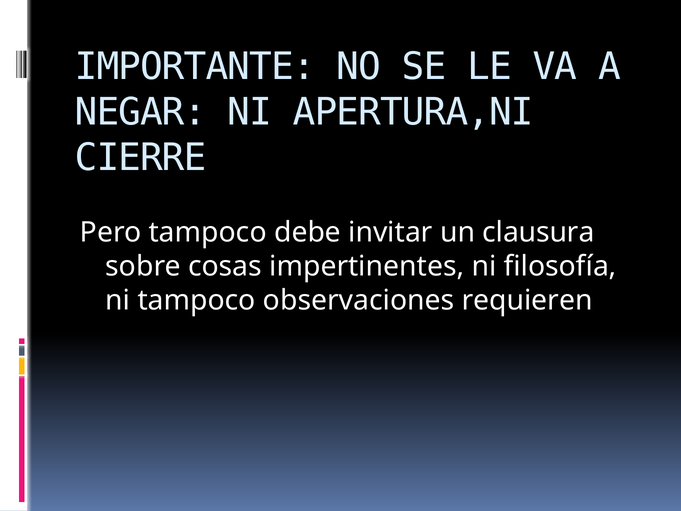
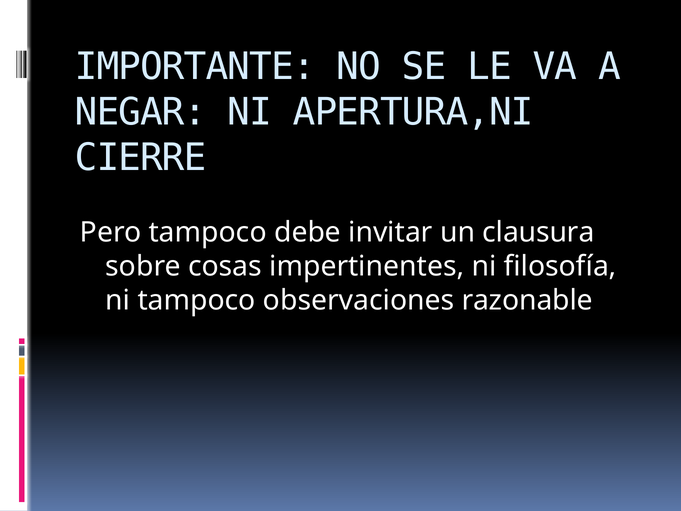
requieren: requieren -> razonable (527, 300)
